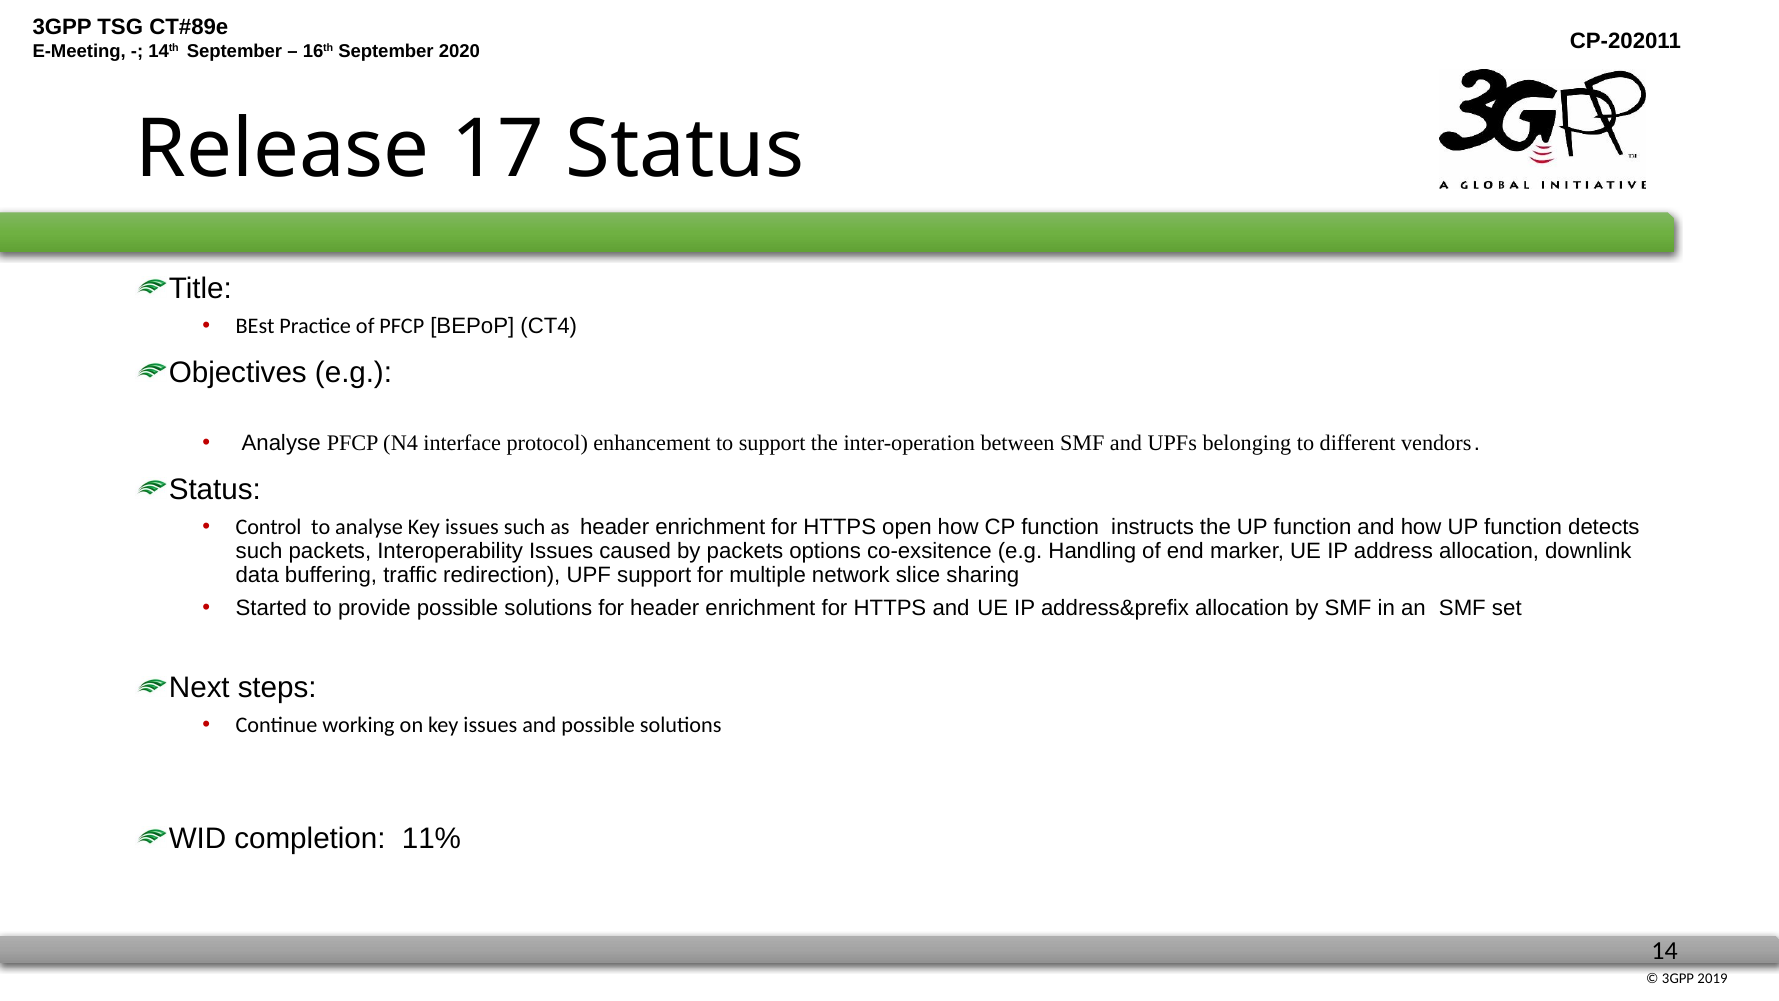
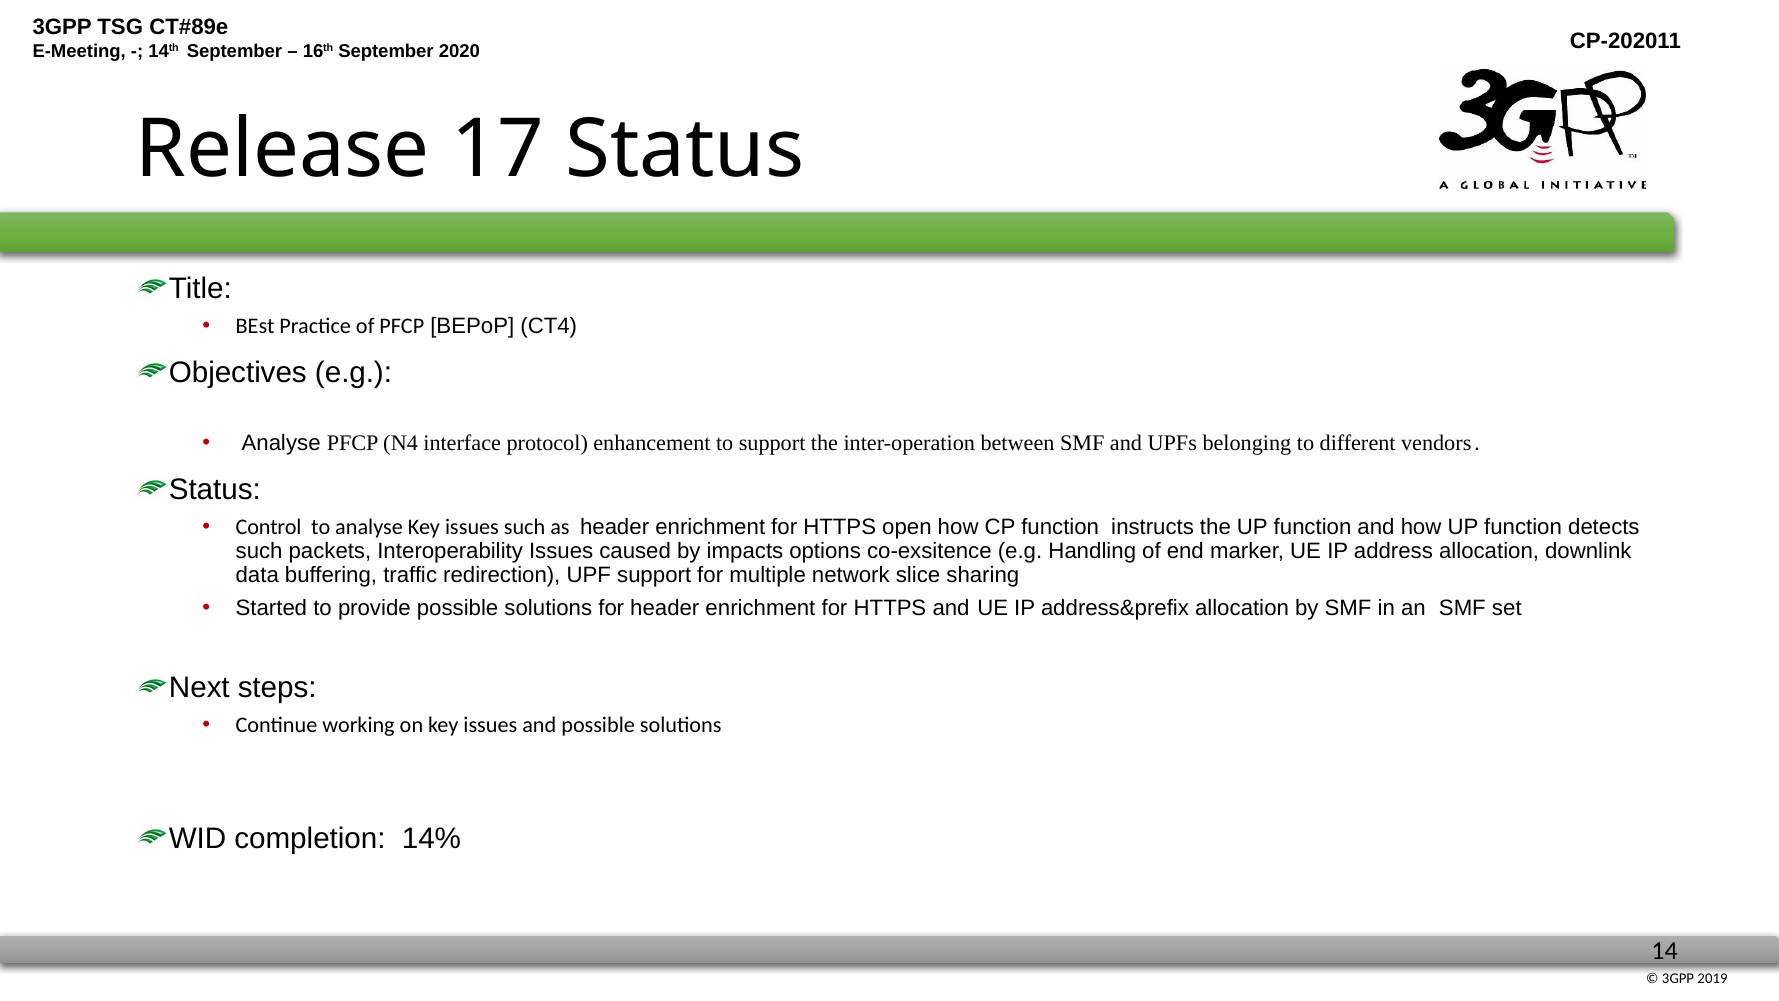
by packets: packets -> impacts (745, 551)
11%: 11% -> 14% (431, 838)
